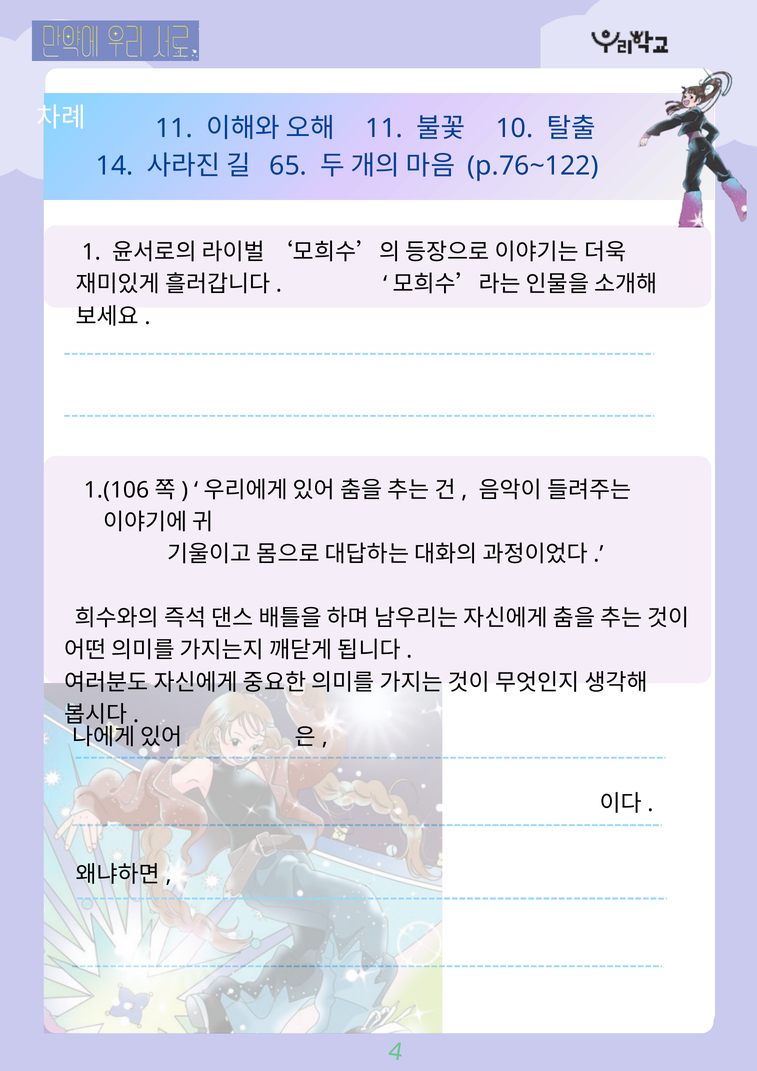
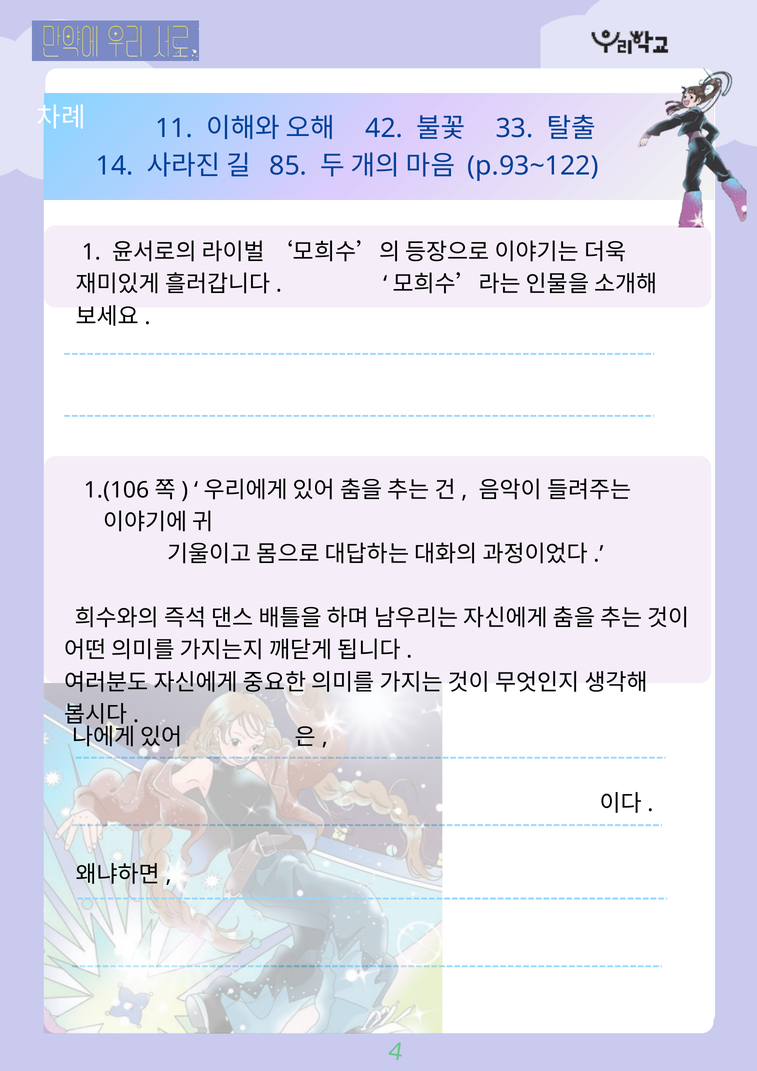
11: 11 -> 42 (384, 128)
10: 10 -> 33 (515, 128)
65: 65 -> 85 (288, 166)
p.76~122: p.76~122 -> p.93~122 (533, 166)
